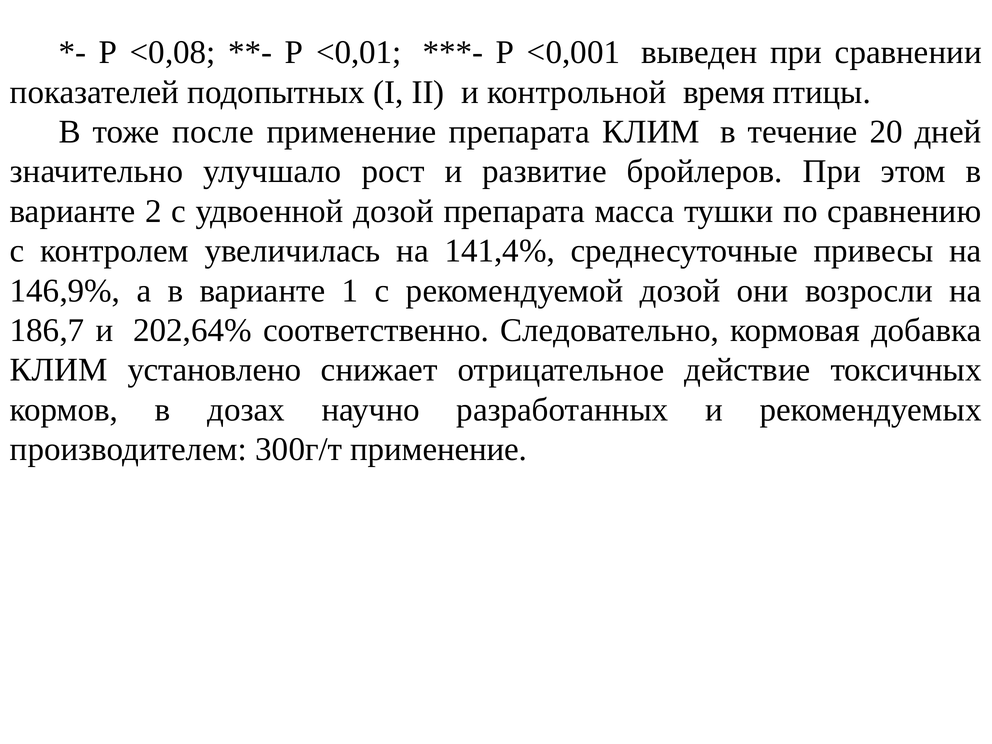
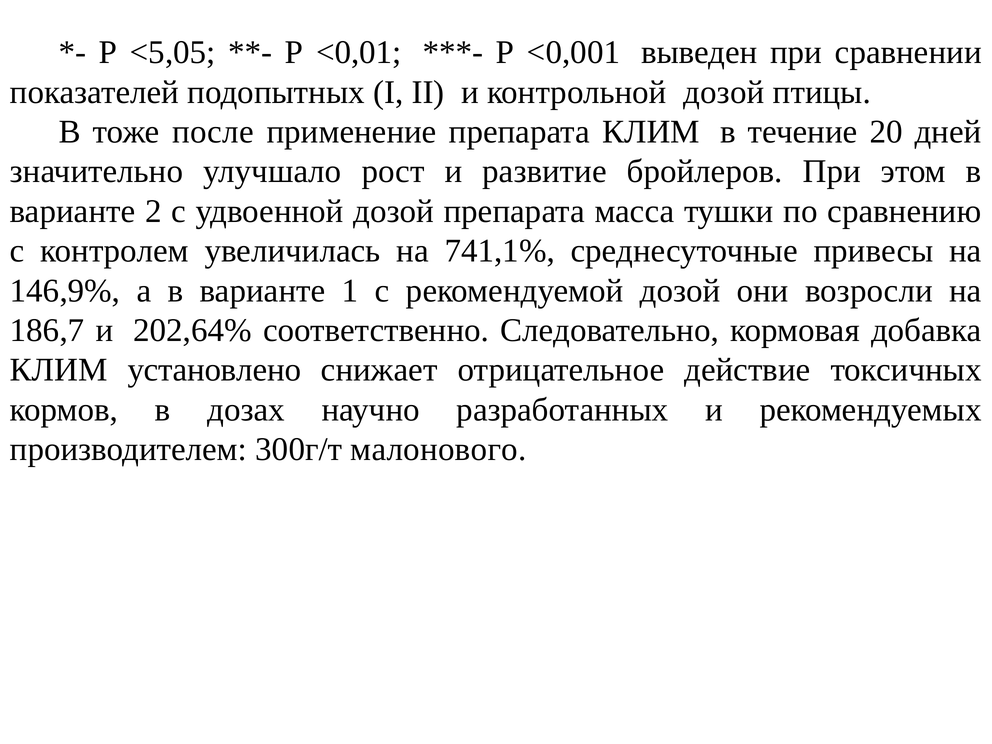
<0,08: <0,08 -> <5,05 (173, 53)
контрольной время: время -> дозой (724, 92)
141,4%: 141,4% -> 741,1% (500, 251)
300г/т применение: применение -> малонового (438, 449)
